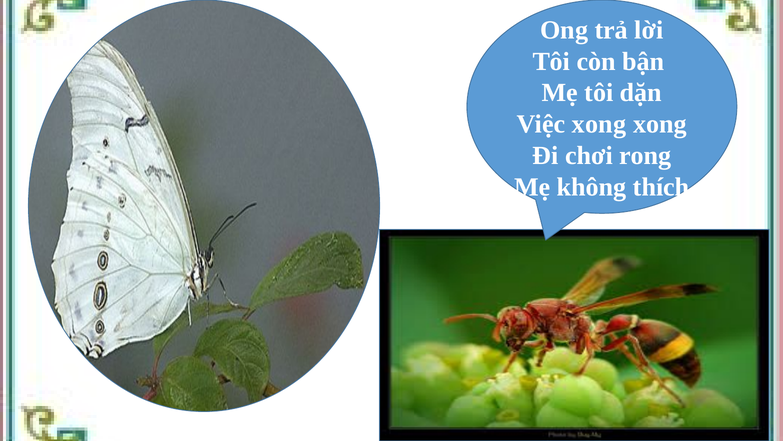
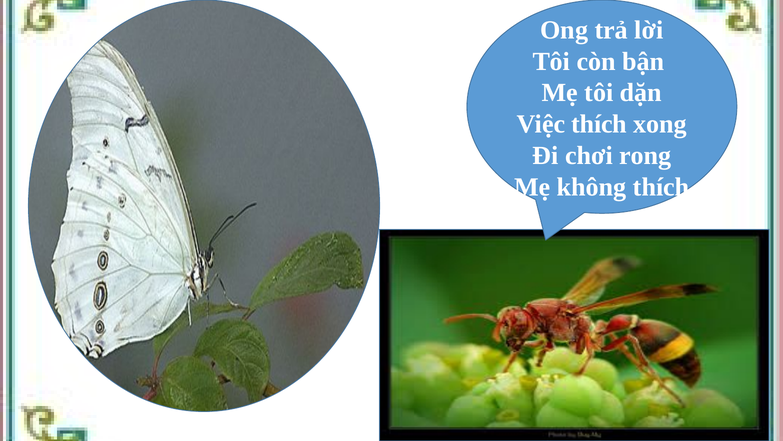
Việc xong: xong -> thích (599, 124)
